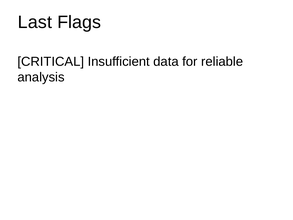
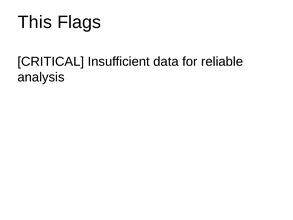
Last: Last -> This (35, 22)
